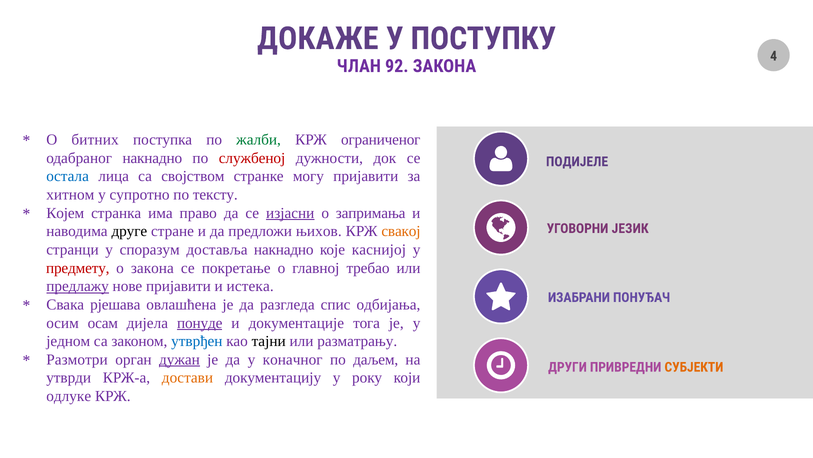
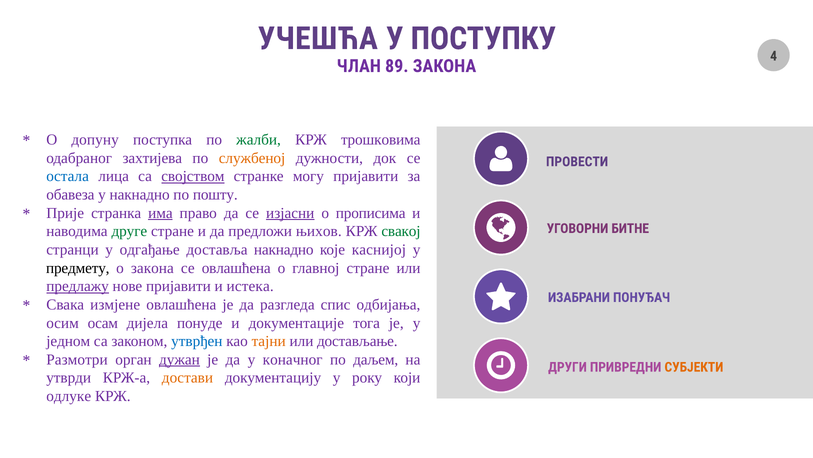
ДОКАЖЕ: ДОКАЖЕ -> УЧЕШЋА (318, 39)
92: 92 -> 89 (397, 66)
битних: битних -> допуну (95, 140)
ограниченог: ограниченог -> трошковима (381, 140)
одабраног накнадно: накнадно -> захтијева (152, 158)
службеној colour: red -> orange (252, 158)
ПОДИЈЕЛЕ: ПОДИЈЕЛЕ -> ПРОВЕСТИ (577, 162)
својством underline: none -> present (193, 176)
хитном: хитном -> обавеза (70, 194)
у супротно: супротно -> накнадно (140, 194)
тексту: тексту -> пошту (215, 194)
Којем: Којем -> Прије (65, 213)
има underline: none -> present (160, 213)
запримања: запримања -> прописима (371, 213)
ЈЕЗИК: ЈЕЗИК -> БИТНЕ (630, 228)
друге colour: black -> green (129, 231)
свакој colour: orange -> green (401, 231)
споразум: споразум -> одгађање (150, 249)
предмету colour: red -> black (78, 268)
се покретање: покретање -> овлашћена (236, 268)
главној требао: требао -> стране (368, 268)
рјешава: рјешава -> измјене (115, 304)
понуде underline: present -> none (200, 322)
тајни colour: black -> orange (269, 341)
разматрању: разматрању -> достављање (357, 341)
